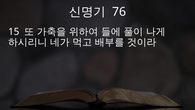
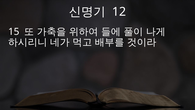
76: 76 -> 12 (119, 12)
